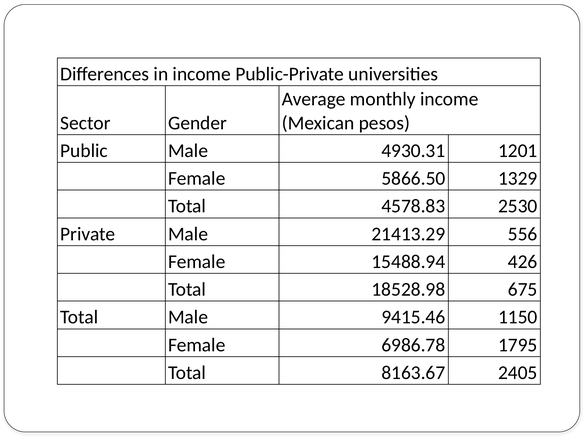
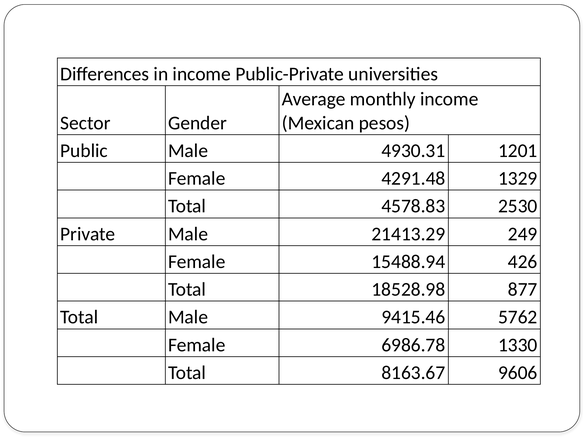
5866.50: 5866.50 -> 4291.48 (413, 178)
556: 556 -> 249 (523, 234)
675: 675 -> 877 (523, 289)
1150: 1150 -> 5762 (518, 317)
1795: 1795 -> 1330 (518, 345)
2405: 2405 -> 9606 (518, 373)
